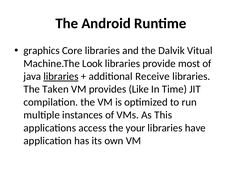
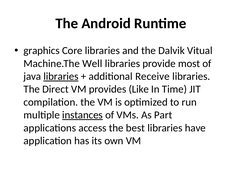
Look: Look -> Well (92, 64)
Taken: Taken -> Direct (55, 89)
instances underline: none -> present (82, 115)
This: This -> Part (163, 115)
your: your -> best (135, 128)
